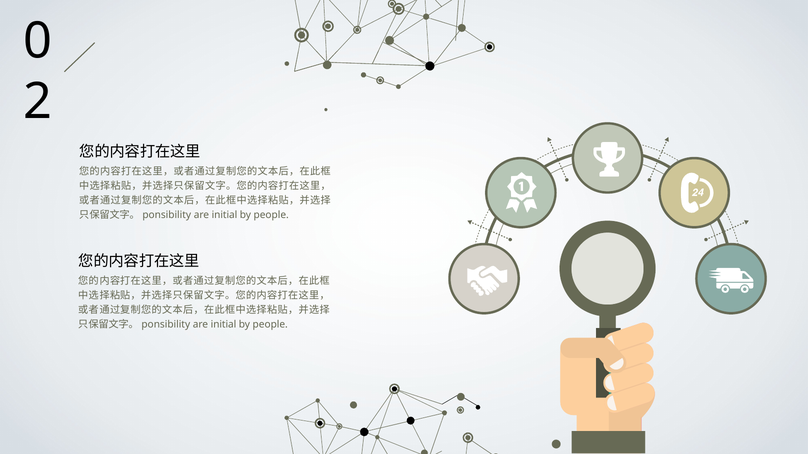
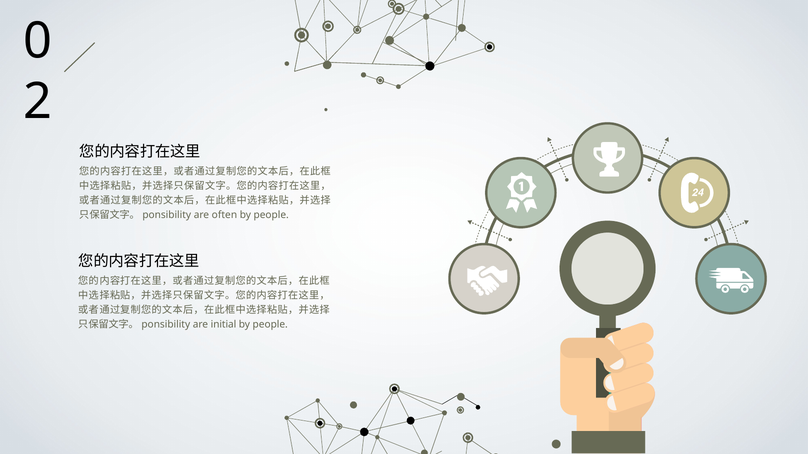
initial: initial -> often (224, 215)
